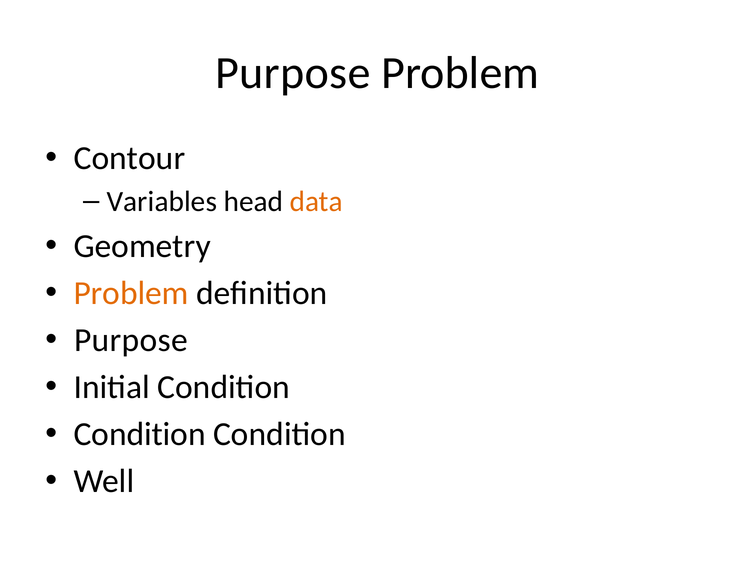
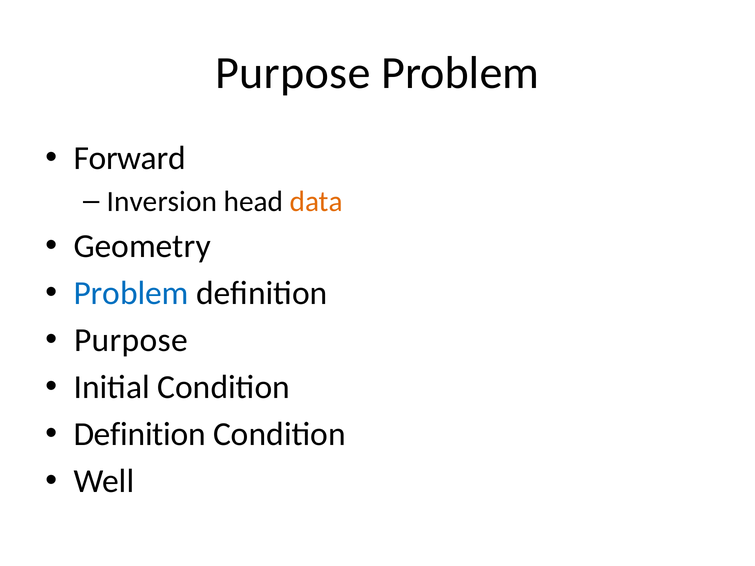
Contour: Contour -> Forward (130, 158)
Variables: Variables -> Inversion (162, 202)
Problem colour: orange -> blue (131, 294)
Condition: Condition -> Definition (140, 435)
